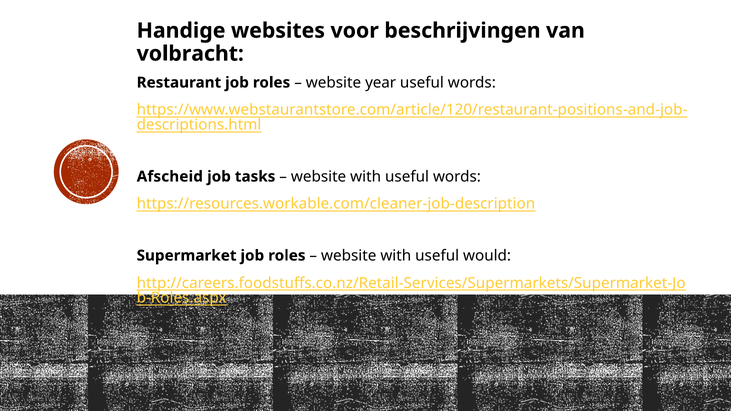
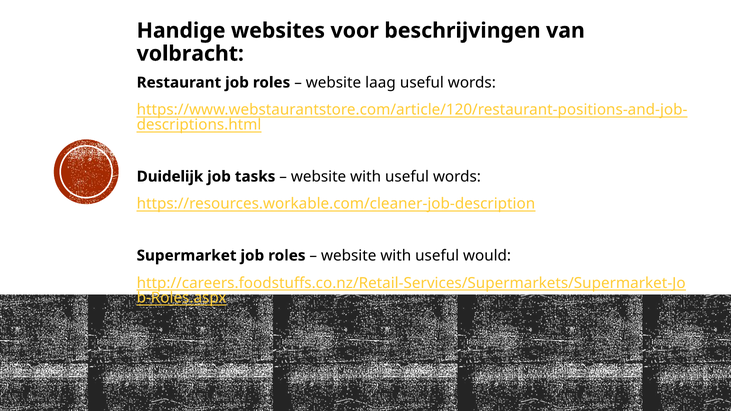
year: year -> laag (380, 83)
Afscheid: Afscheid -> Duidelijk (170, 177)
